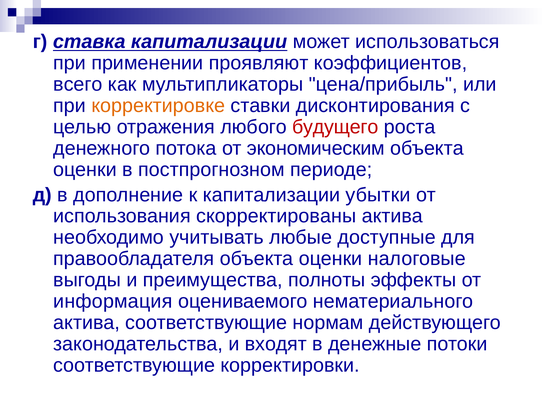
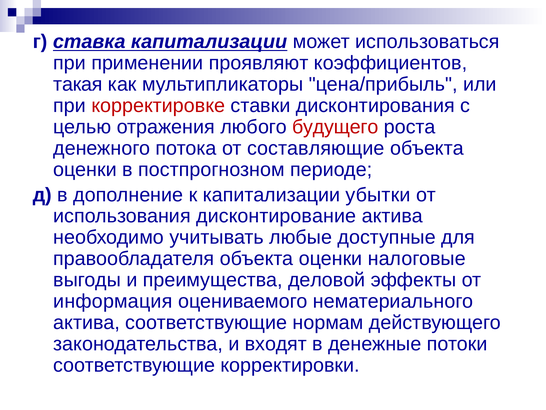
всего: всего -> такая (78, 84)
корректировке colour: orange -> red (158, 106)
экономическим: экономическим -> составляющие (316, 148)
скорректированы: скорректированы -> дисконтирование (276, 216)
полноты: полноты -> деловой (327, 280)
